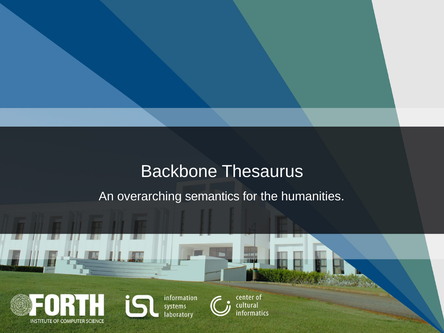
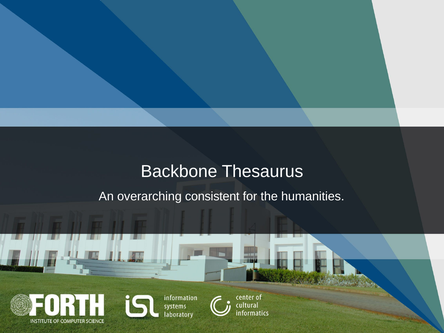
semantics: semantics -> consistent (212, 196)
